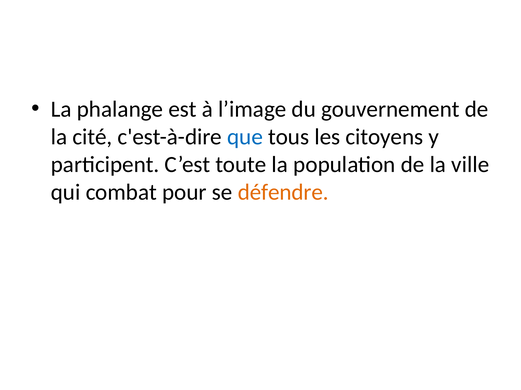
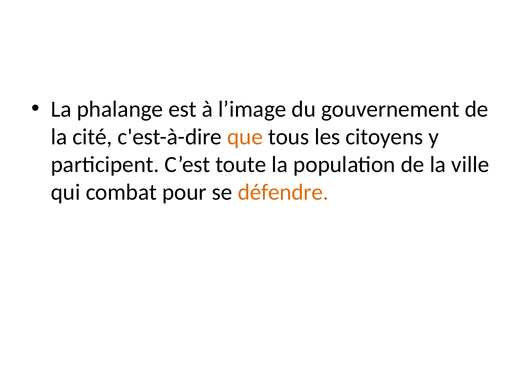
que colour: blue -> orange (245, 137)
